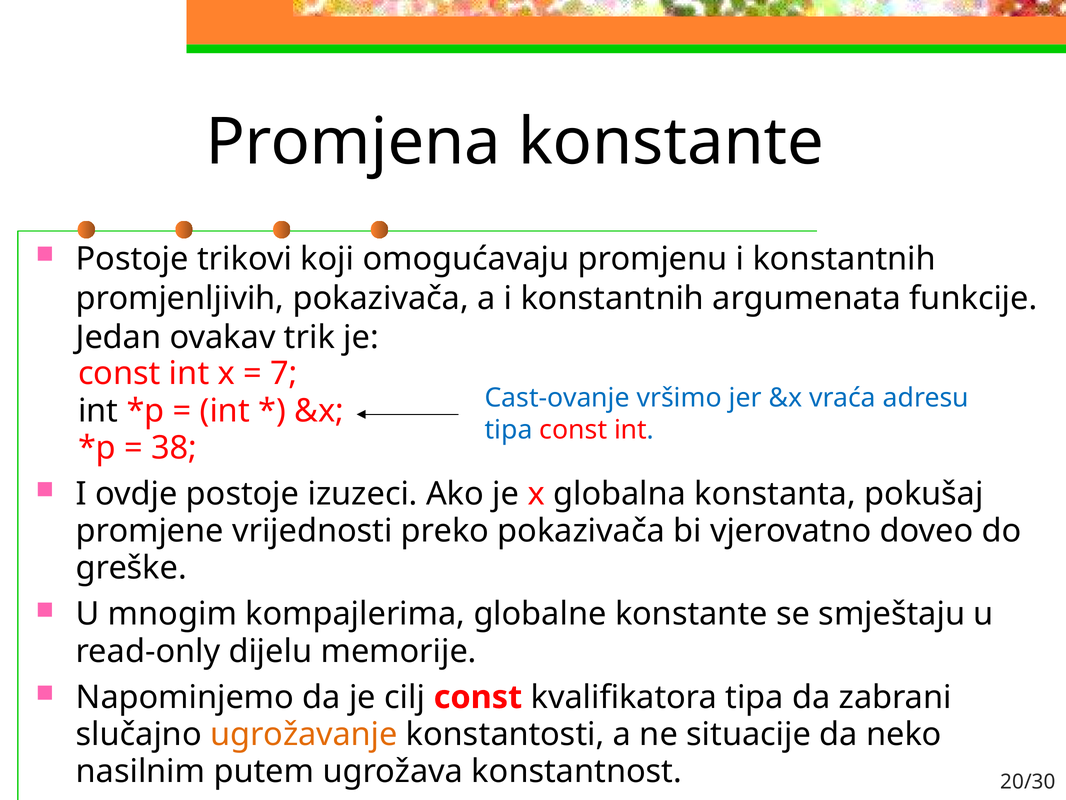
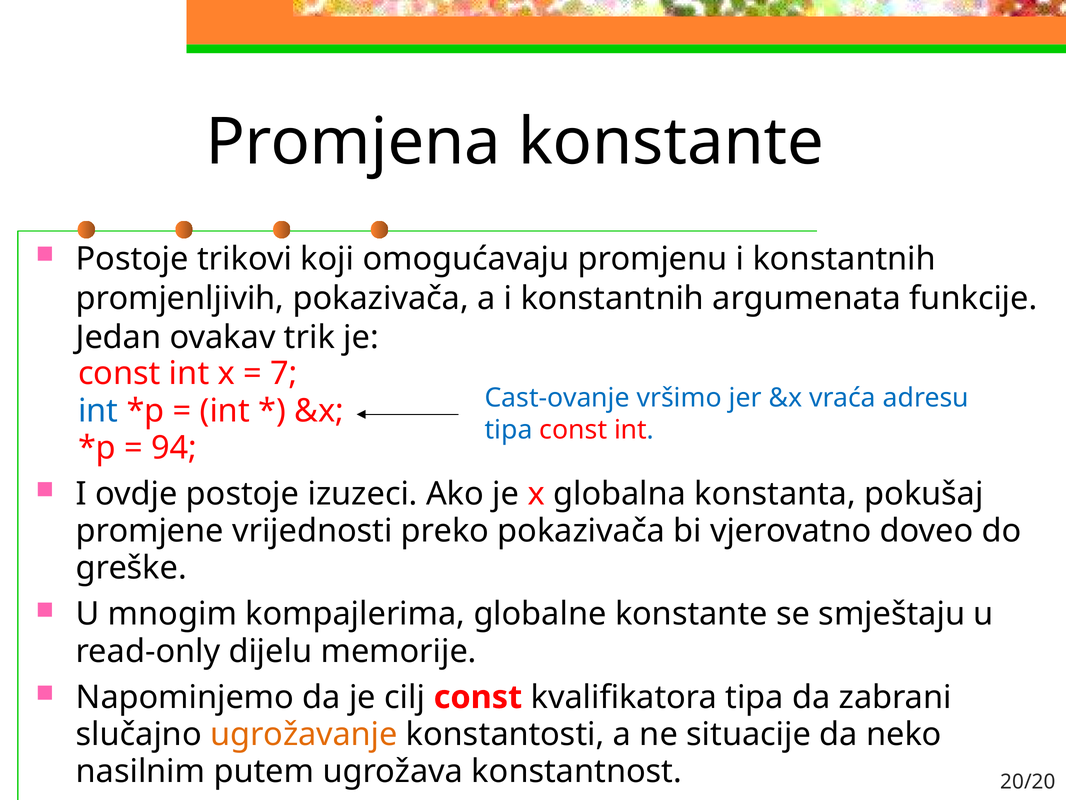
int colour: black -> blue (98, 410)
38: 38 -> 94 (174, 448)
20/30: 20/30 -> 20/20 (1028, 782)
